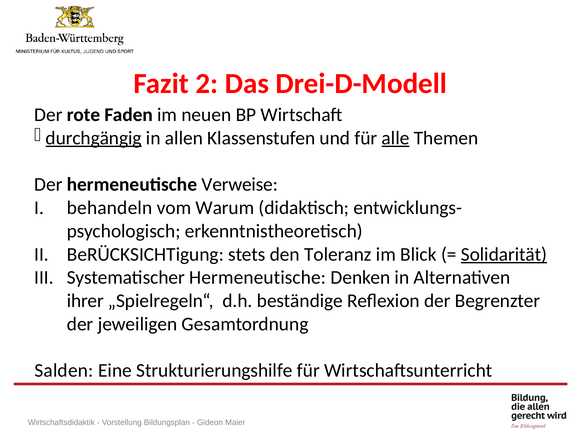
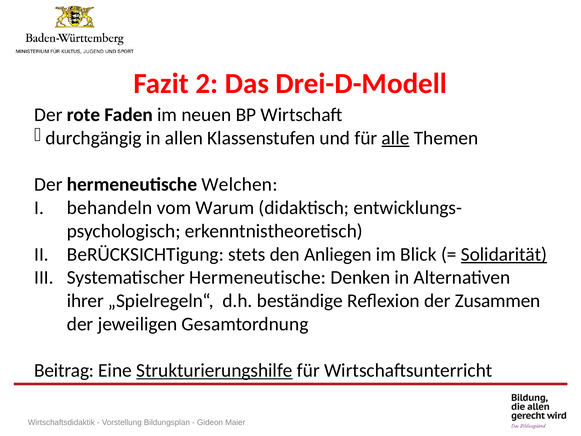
durchgängig underline: present -> none (94, 138)
Verweise: Verweise -> Welchen (240, 184)
Toleranz: Toleranz -> Anliegen (338, 254)
Begrenzter: Begrenzter -> Zusammen (498, 301)
Salden: Salden -> Beitrag (64, 370)
Strukturierungshilfe underline: none -> present (214, 370)
